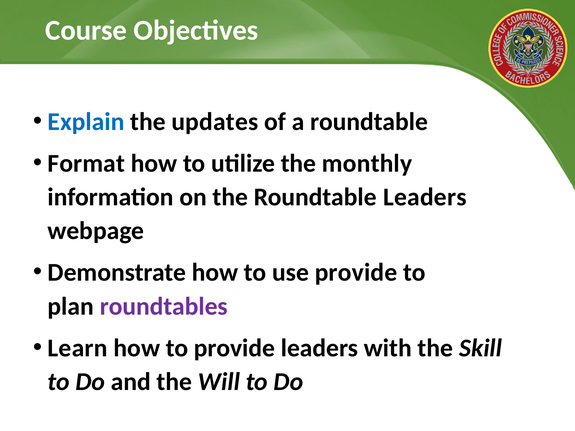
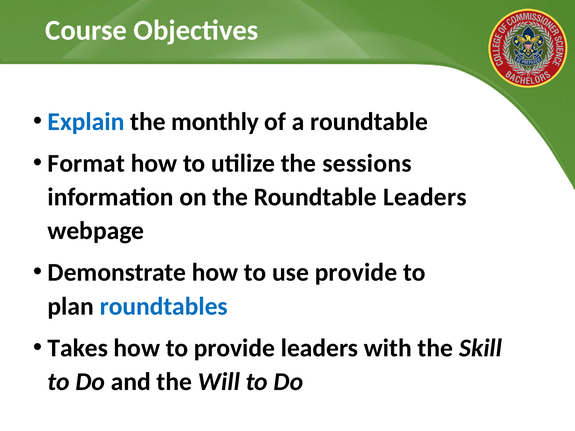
updates: updates -> monthly (215, 122)
monthly: monthly -> sessions (367, 164)
roundtables colour: purple -> blue (164, 306)
Learn: Learn -> Takes (78, 348)
